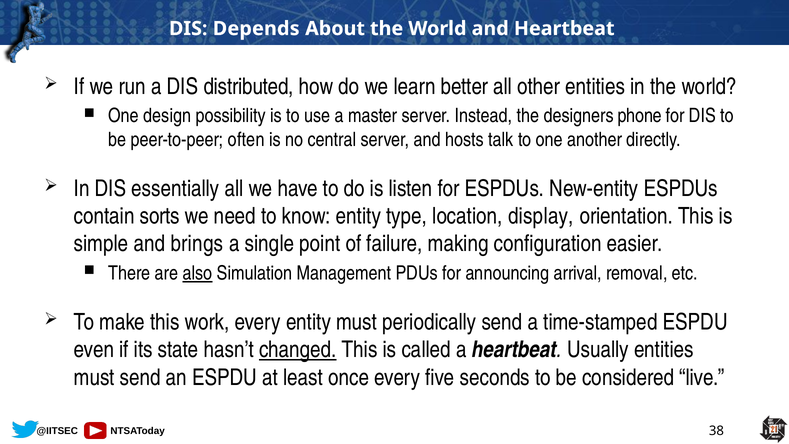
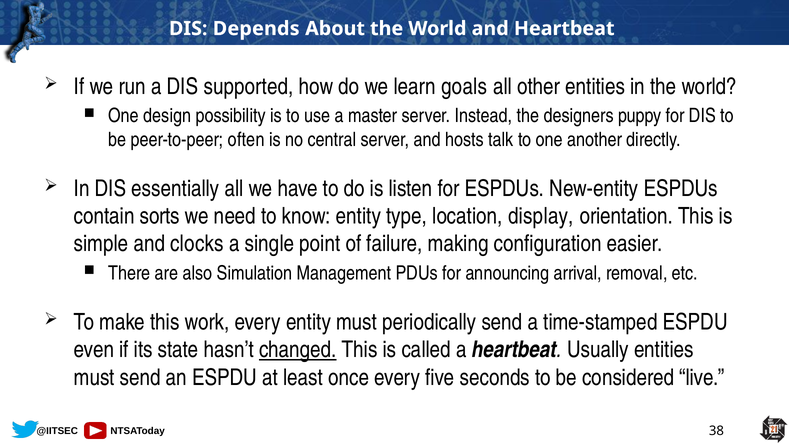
distributed: distributed -> supported (248, 87)
better: better -> goals (464, 87)
phone: phone -> puppy (640, 116)
brings: brings -> clocks (197, 244)
also underline: present -> none (197, 273)
